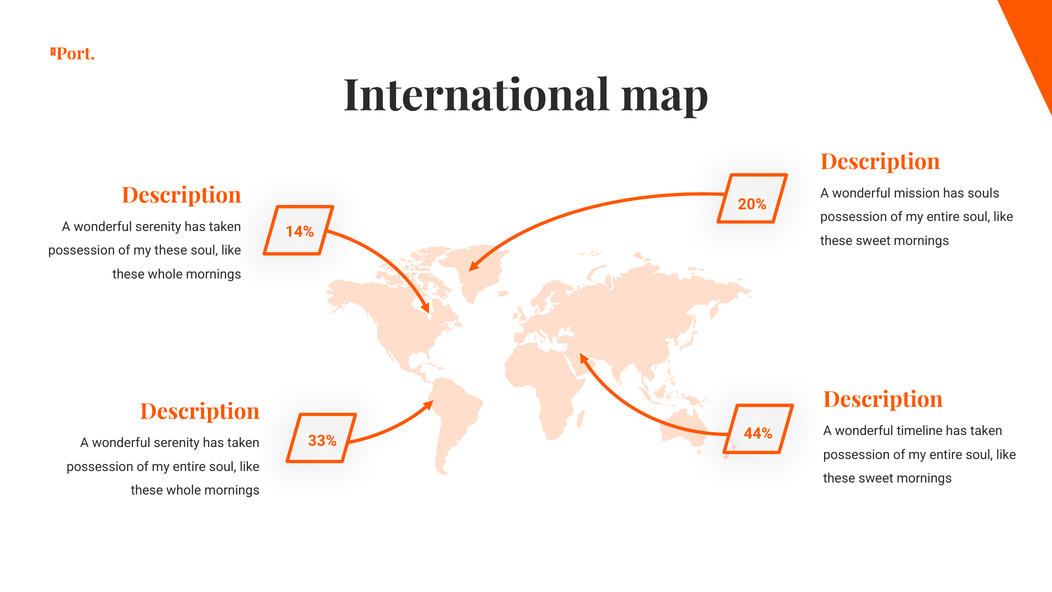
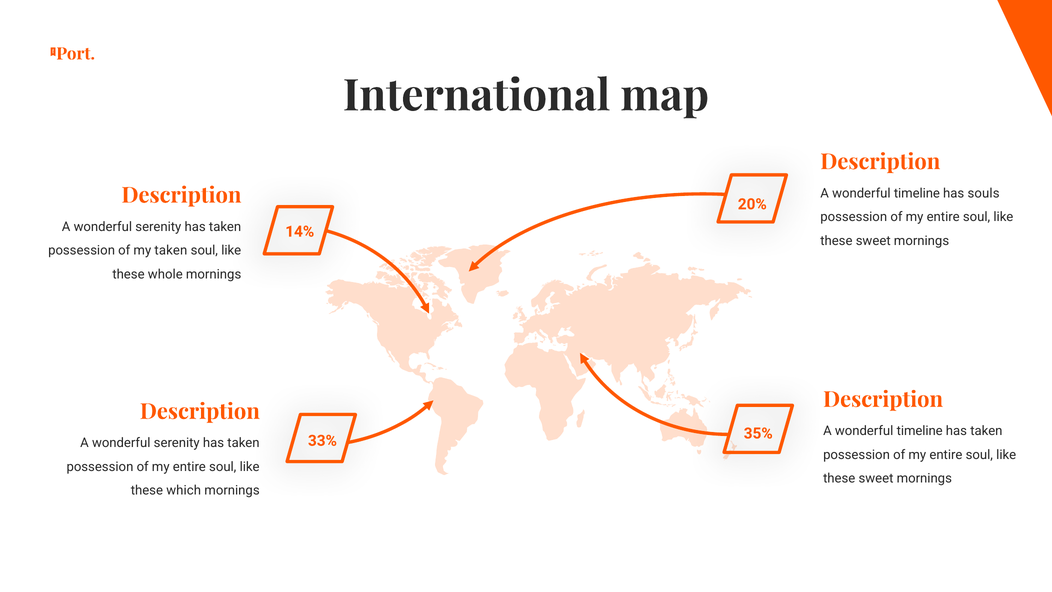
mission: mission -> timeline (917, 193)
my these: these -> taken (171, 250)
44%: 44% -> 35% (758, 433)
whole: whole -> which (184, 490)
